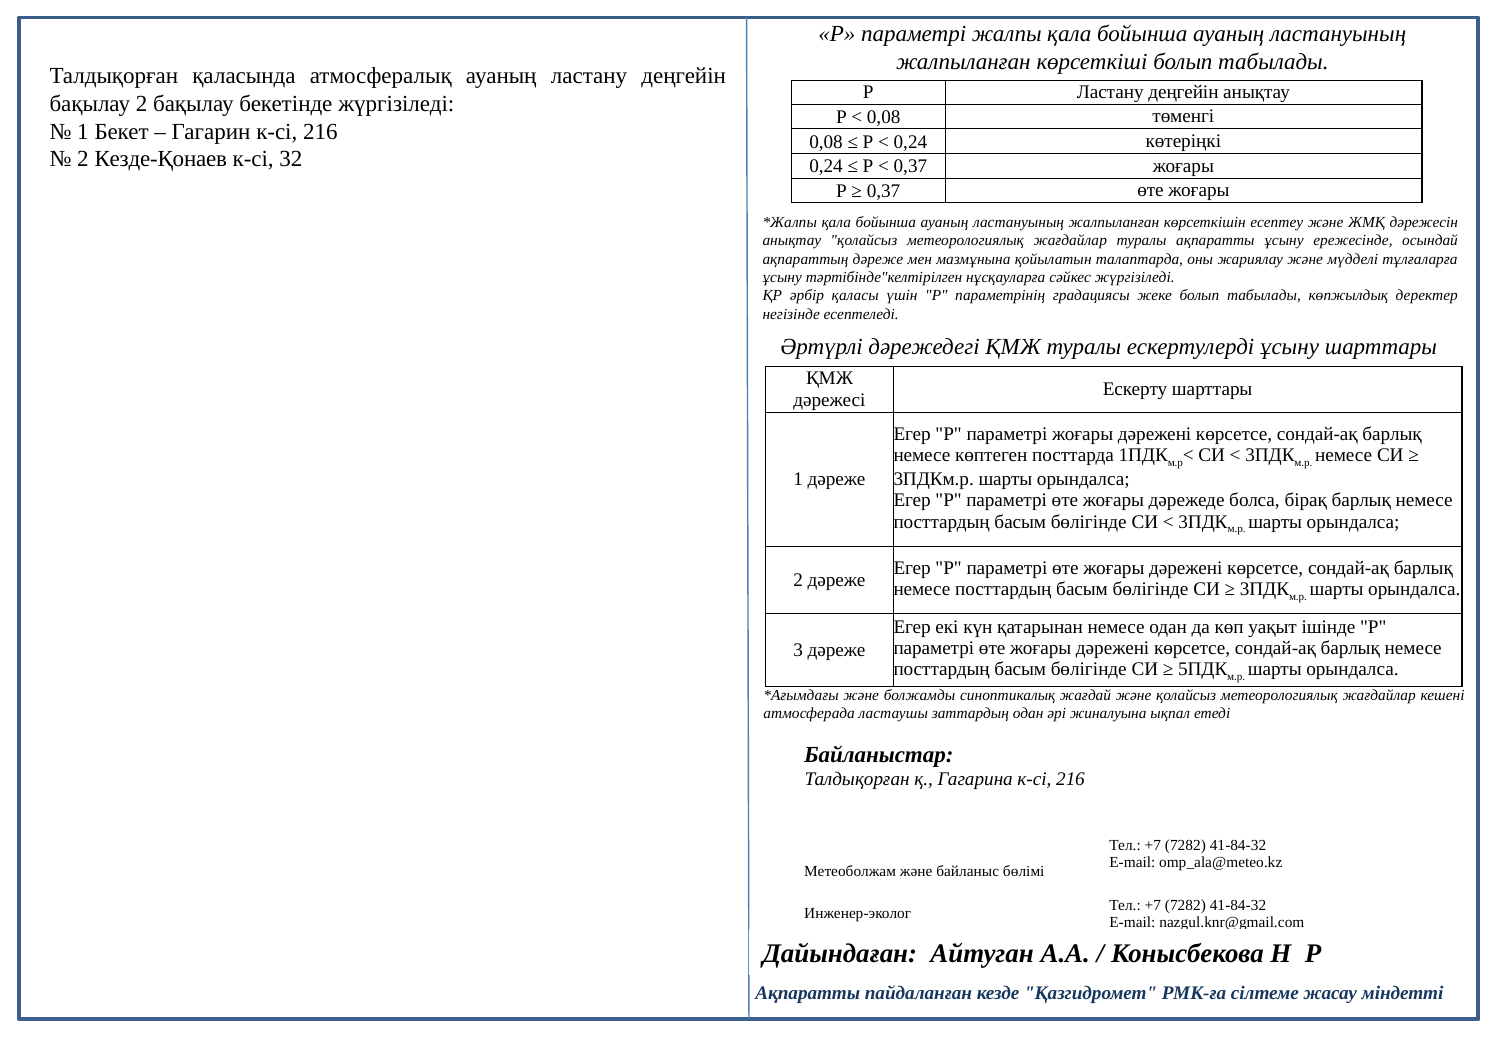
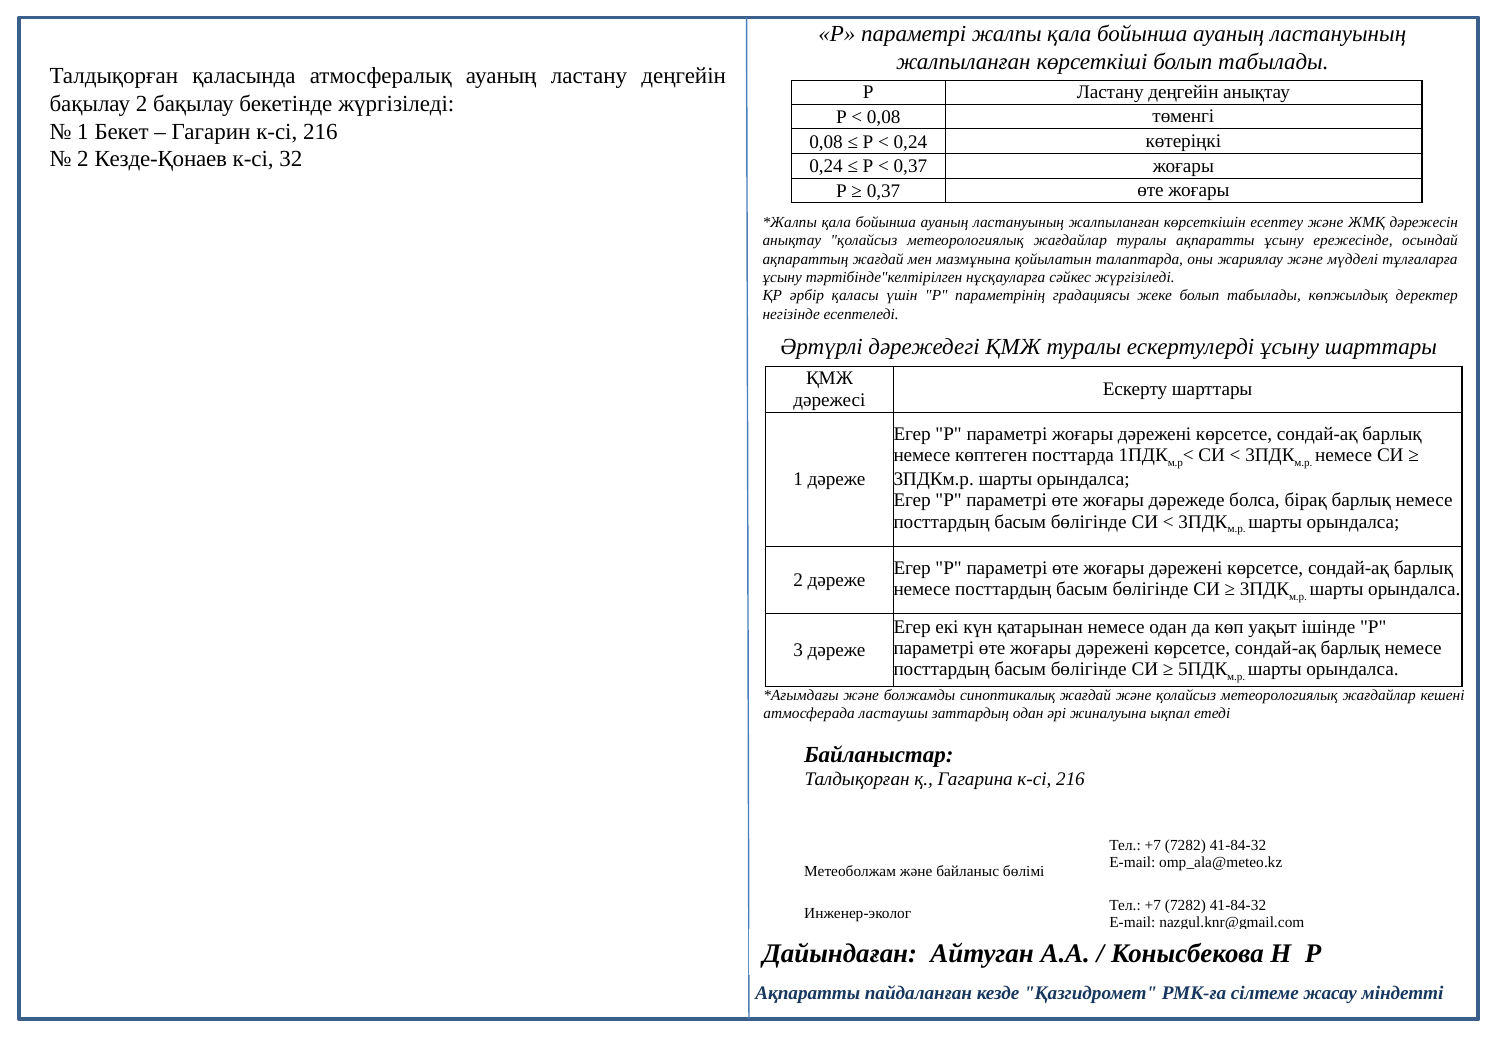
ақпараттың дәреже: дәреже -> жағдай (878, 259)
